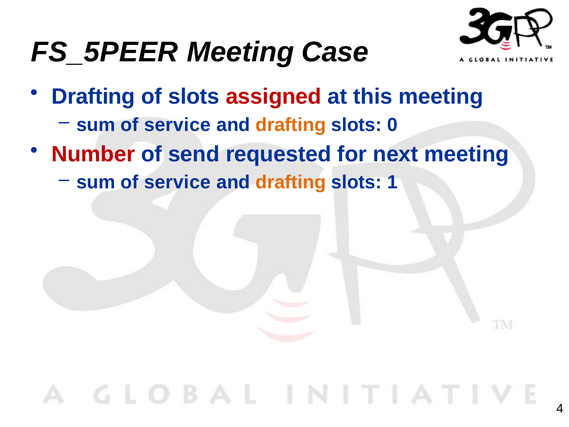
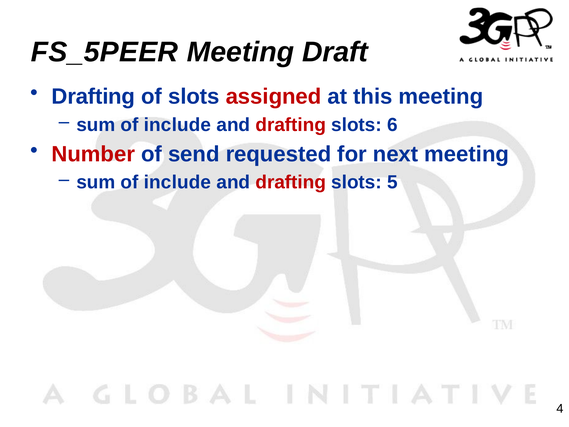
Case: Case -> Draft (335, 52)
service: service -> include (177, 125)
drafting colour: orange -> red (291, 125)
0: 0 -> 6 (392, 125)
service: service -> include (177, 182)
drafting colour: orange -> red (291, 182)
1: 1 -> 5 (392, 182)
